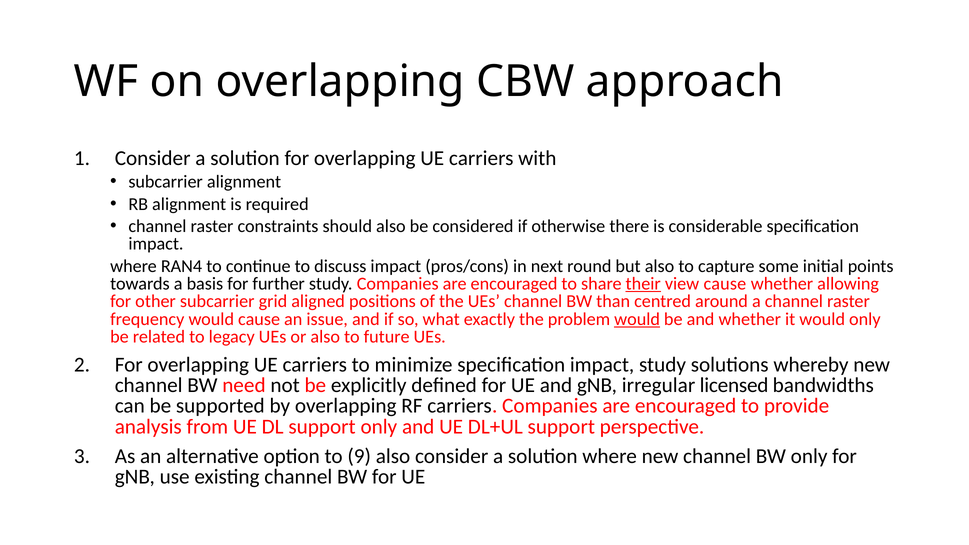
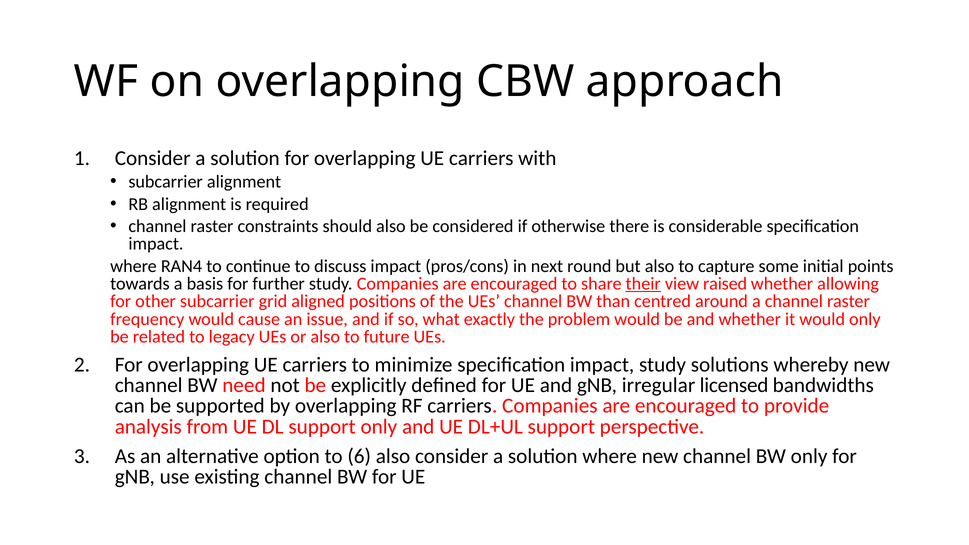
view cause: cause -> raised (725, 284)
would underline: present -> none (637, 319)
9: 9 -> 6 (359, 456)
